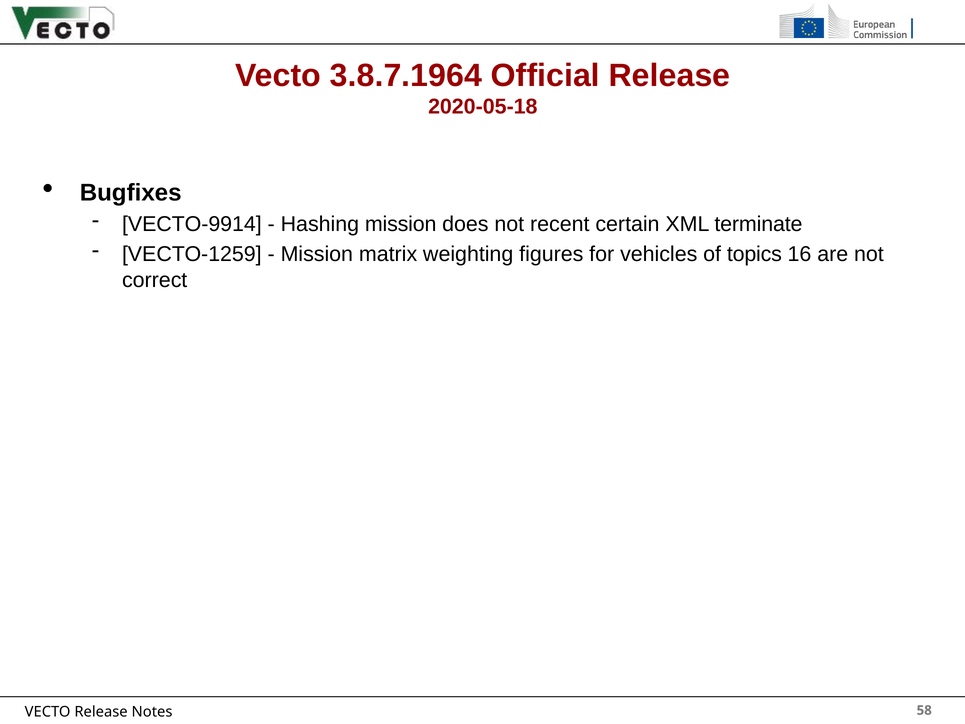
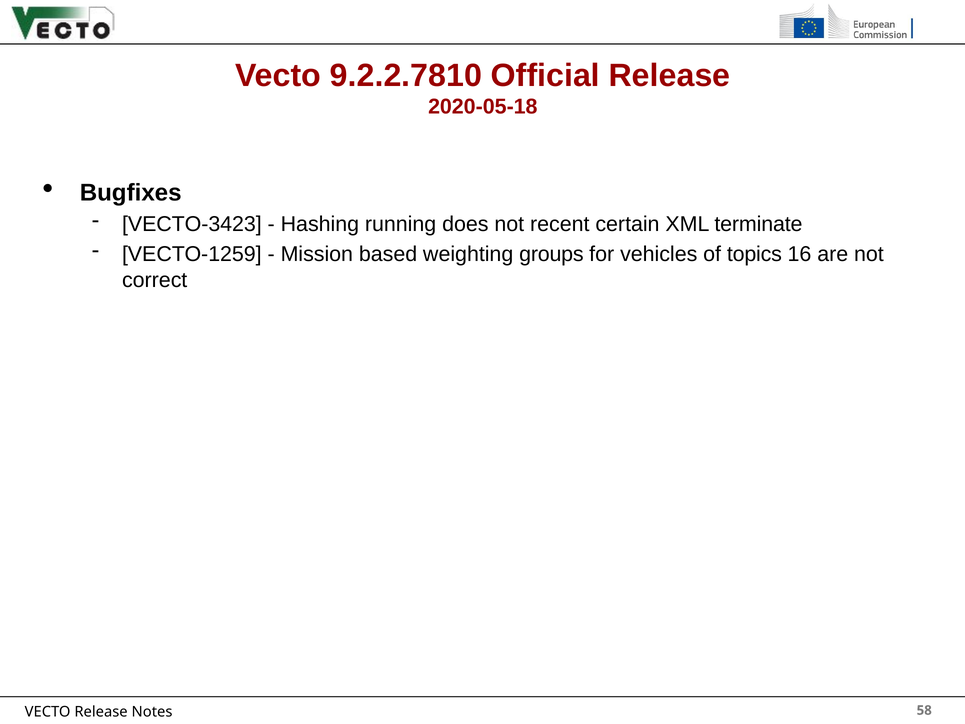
3.8.7.1964: 3.8.7.1964 -> 9.2.2.7810 (406, 75)
VECTO-9914: VECTO-9914 -> VECTO-3423 (192, 224)
Hashing mission: mission -> running (401, 224)
matrix: matrix -> based (388, 254)
figures: figures -> groups (551, 254)
